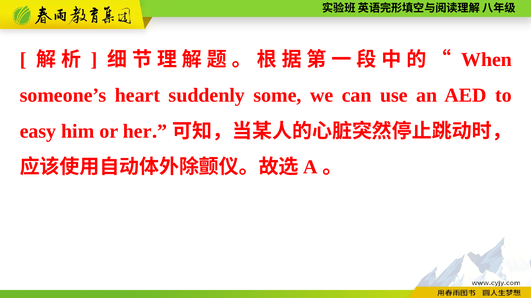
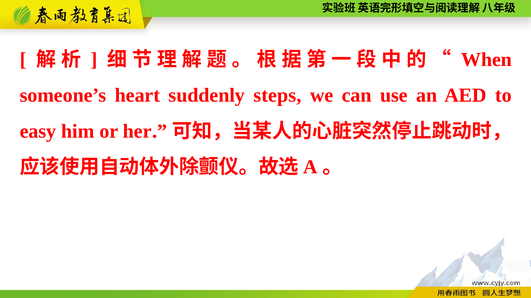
some: some -> steps (277, 96)
